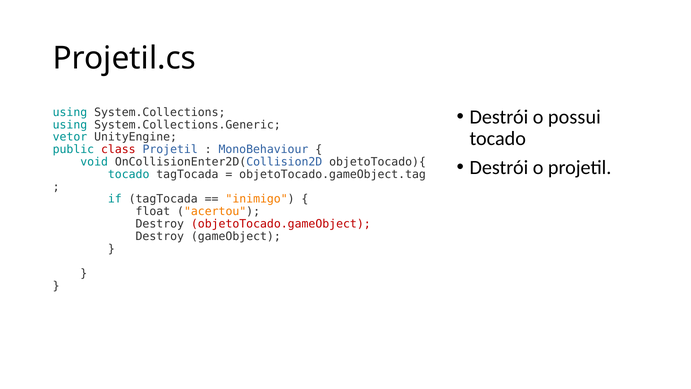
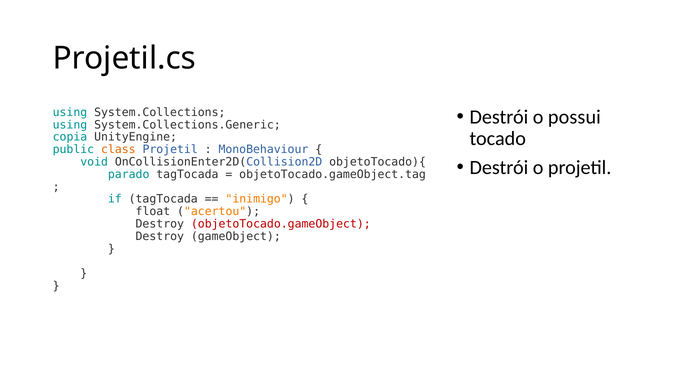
vetor: vetor -> copia (70, 137)
class colour: red -> orange (118, 149)
tocado: tocado -> parado (129, 174)
